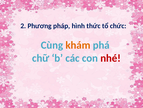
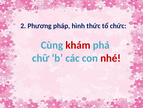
khám colour: orange -> red (78, 45)
